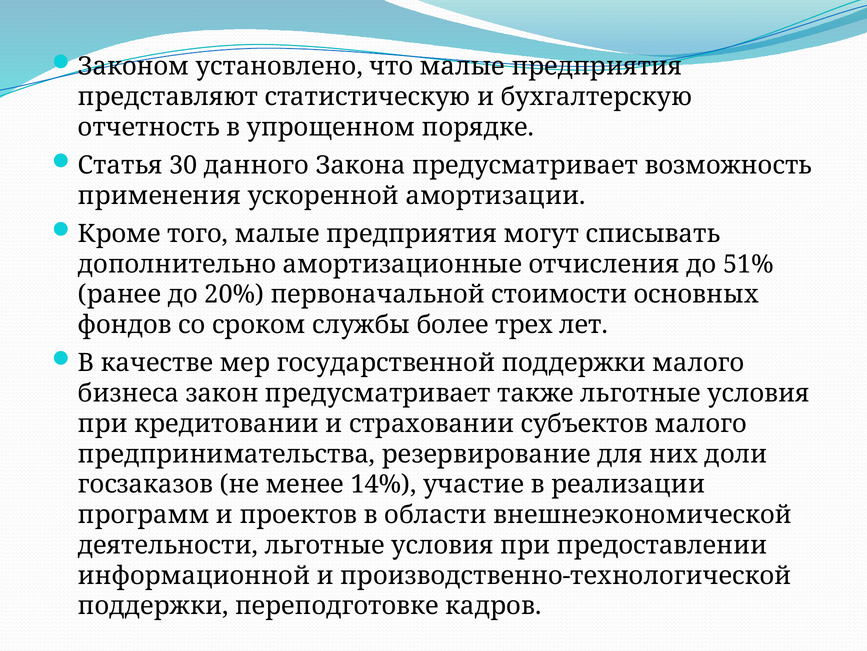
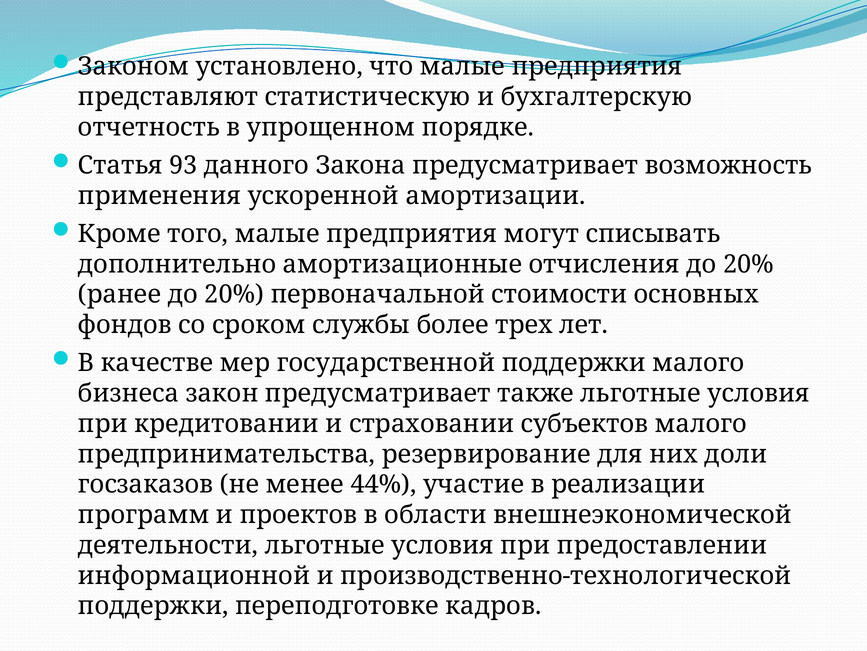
30: 30 -> 93 (183, 165)
отчисления до 51%: 51% -> 20% (749, 264)
14%: 14% -> 44% (384, 484)
